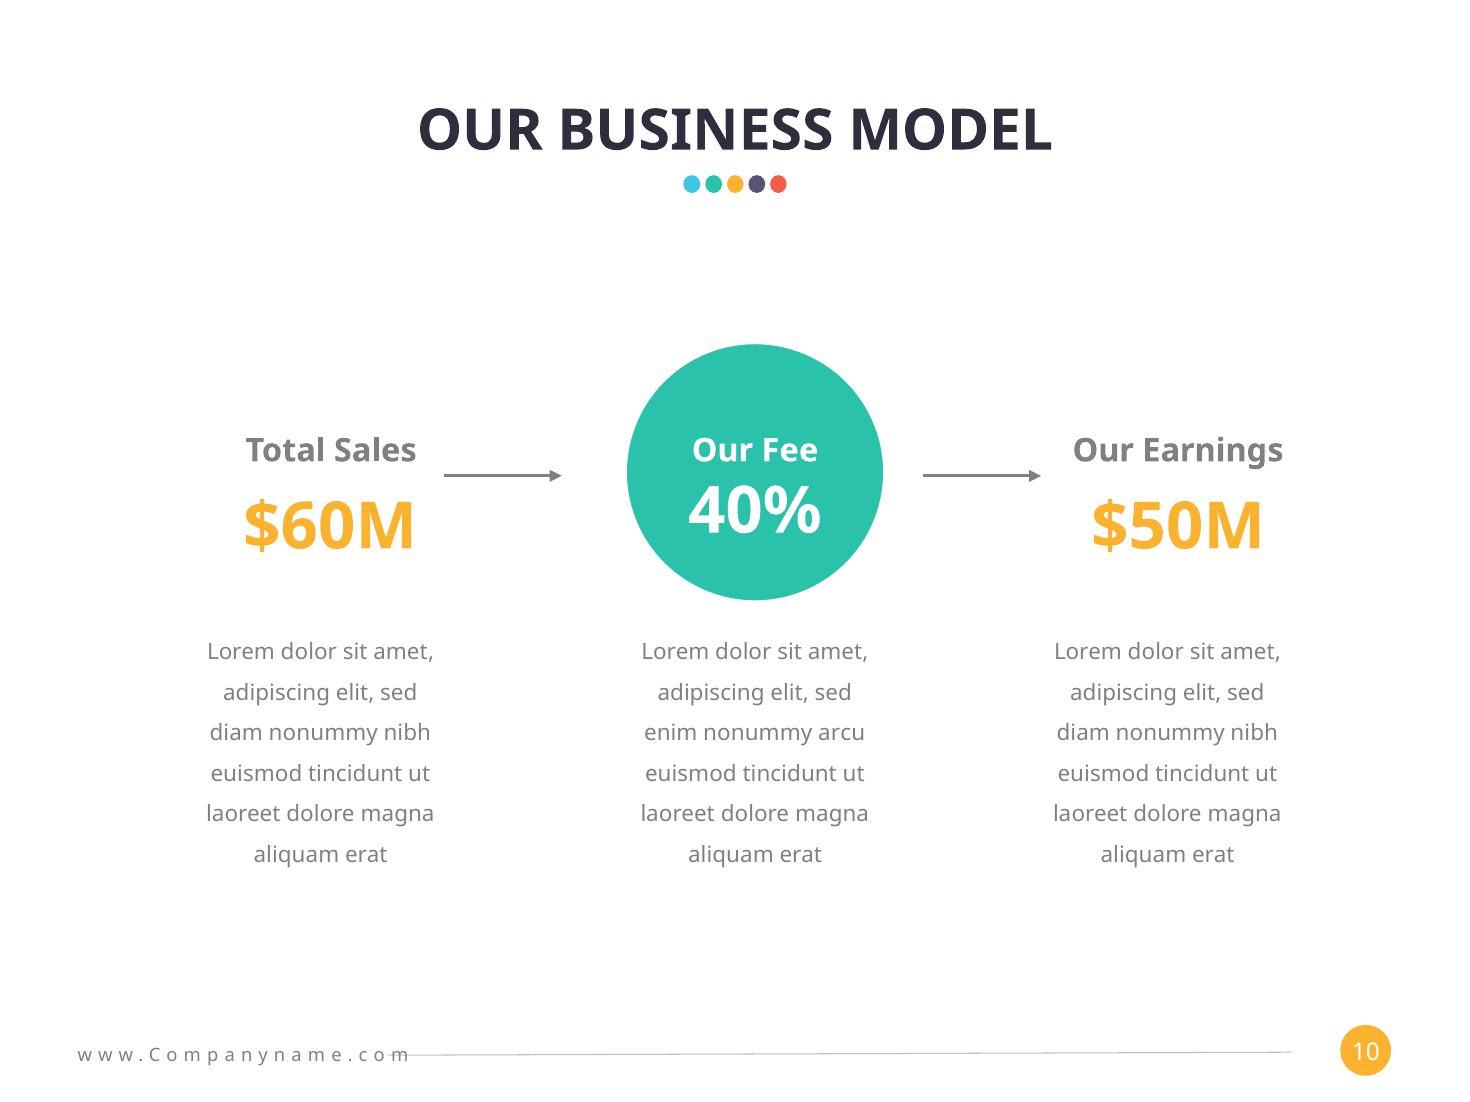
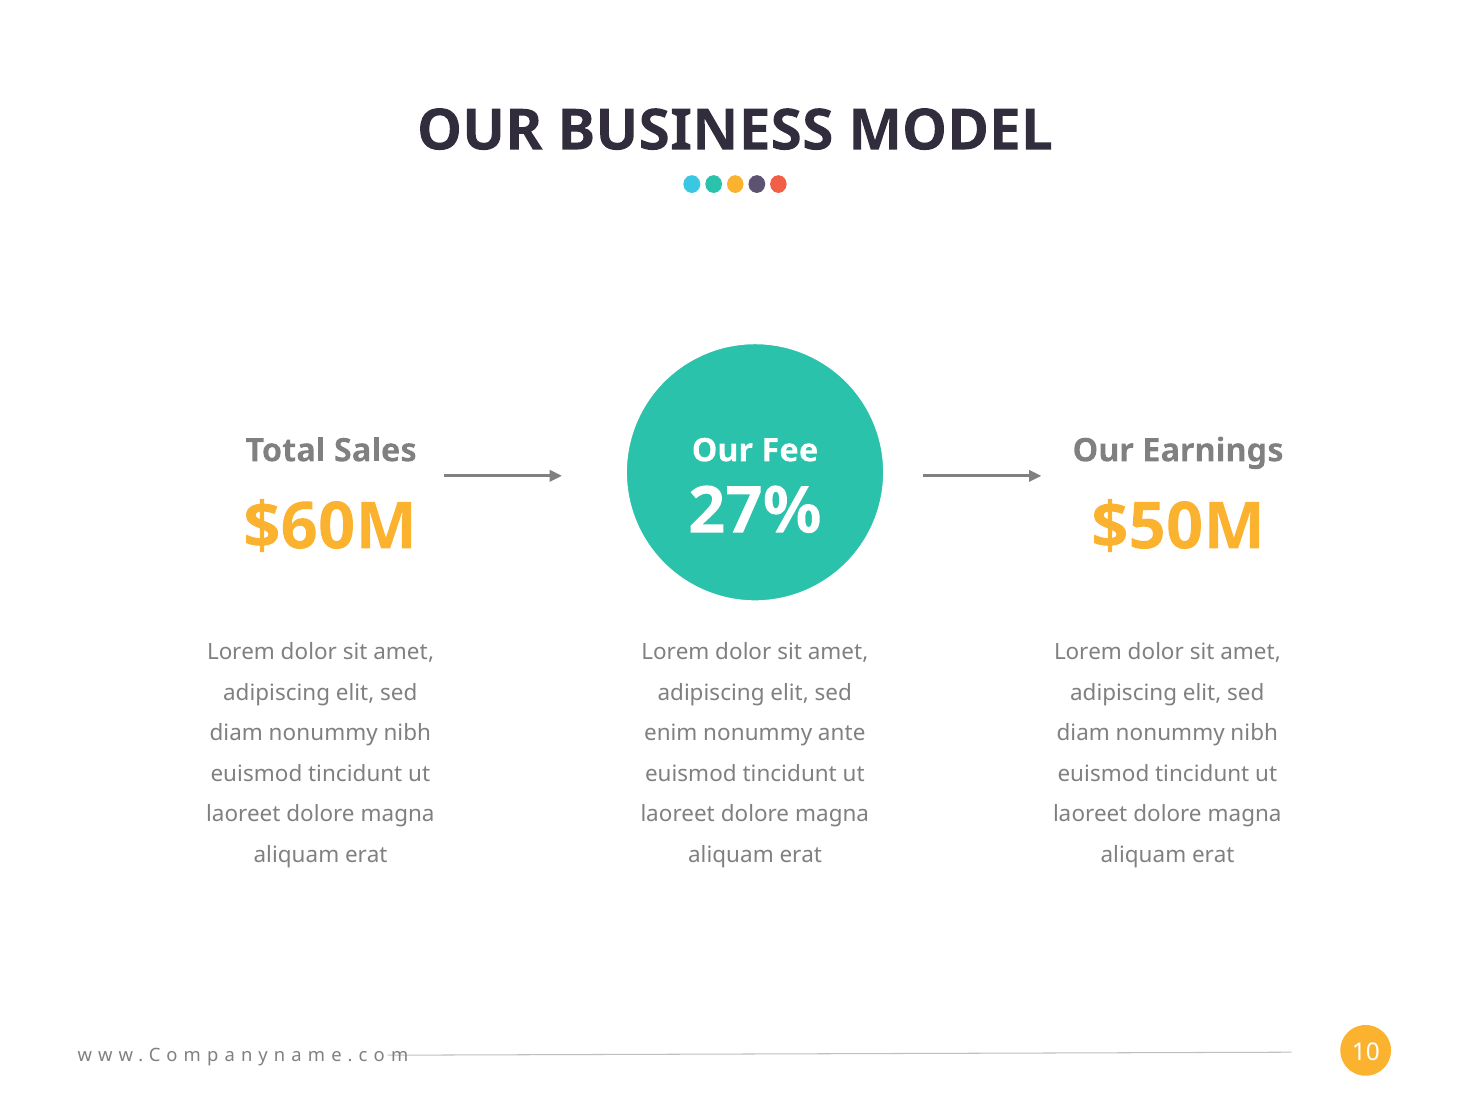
40%: 40% -> 27% (755, 511)
arcu: arcu -> ante (842, 734)
